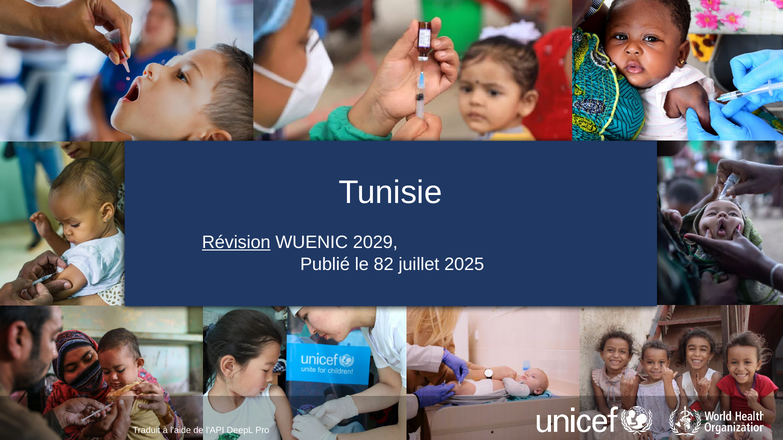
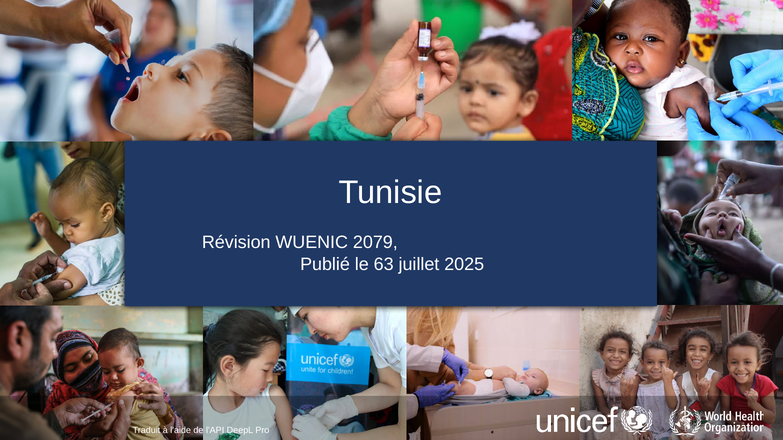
Révision underline: present -> none (236, 243)
2029: 2029 -> 2079 (375, 243)
82: 82 -> 63 (384, 264)
